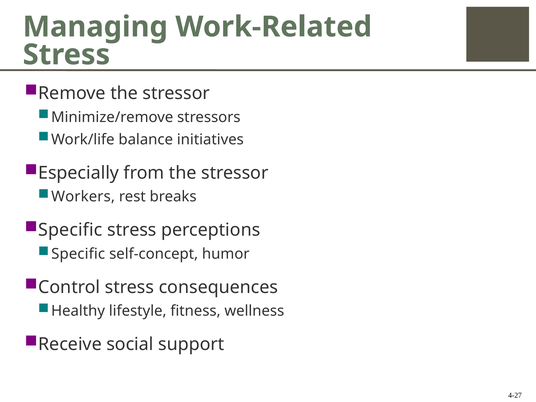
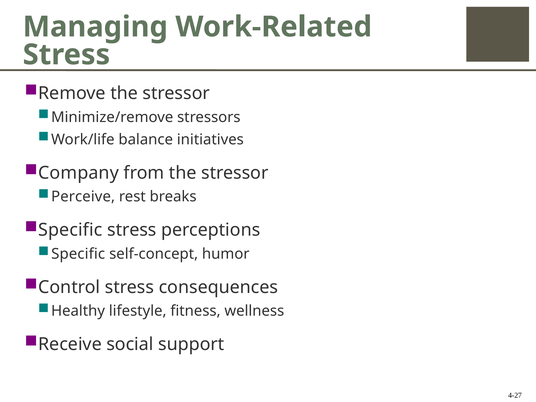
Especially: Especially -> Company (79, 173)
Workers: Workers -> Perceive (83, 197)
